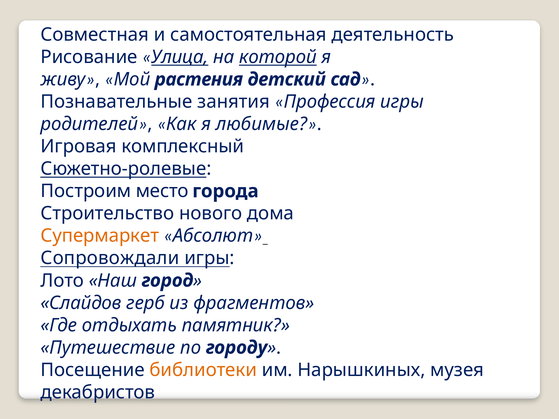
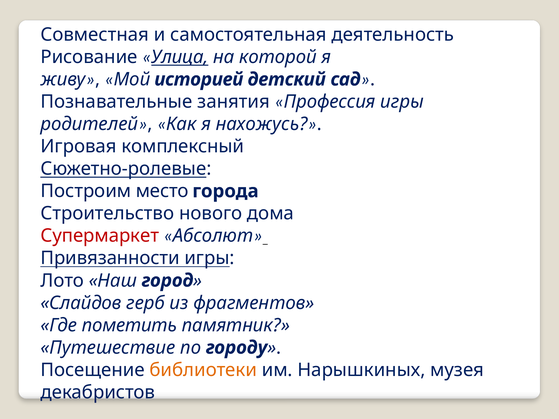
которой underline: present -> none (278, 57)
растения: растения -> историей (199, 79)
любимые: любимые -> нахожусь (262, 124)
Супермаркет colour: orange -> red (100, 236)
Сопровождали: Сопровождали -> Привязанности (110, 258)
отдыхать: отдыхать -> пометить (130, 325)
